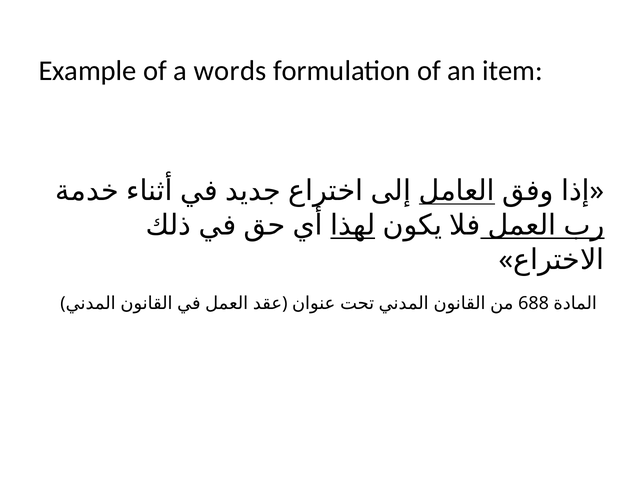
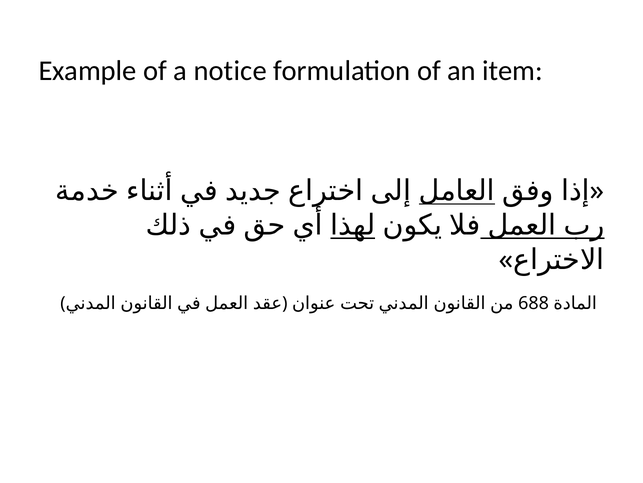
words: words -> notice (230, 71)
